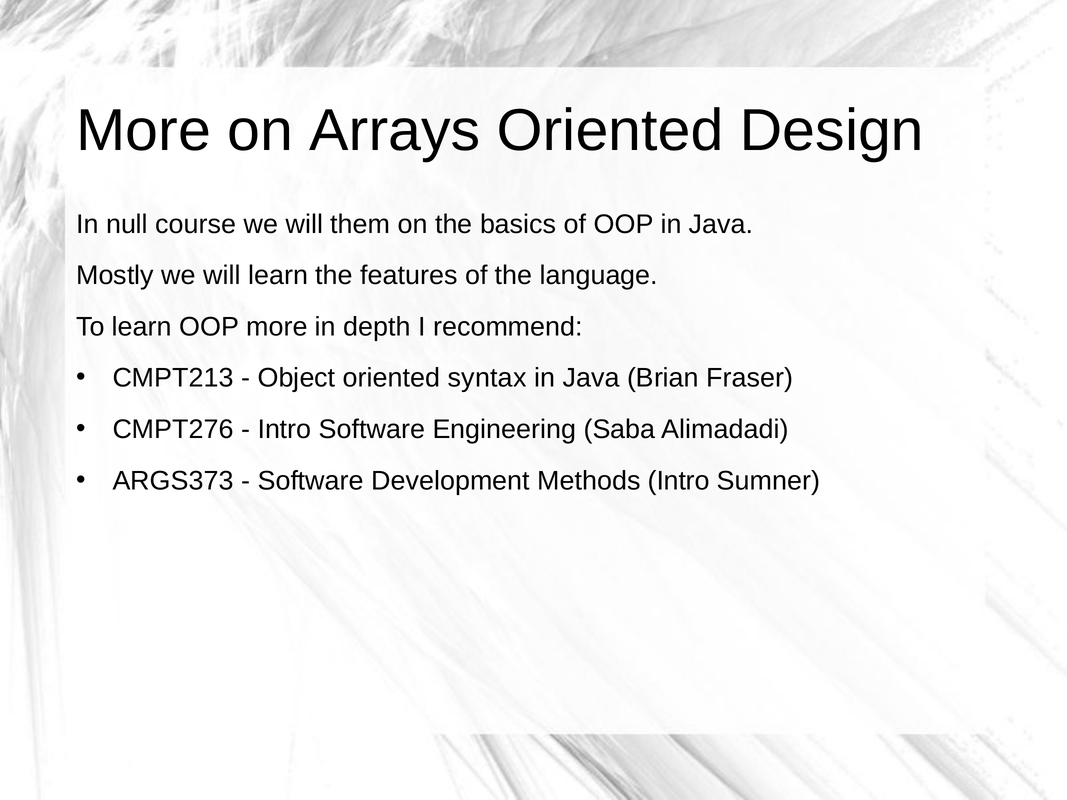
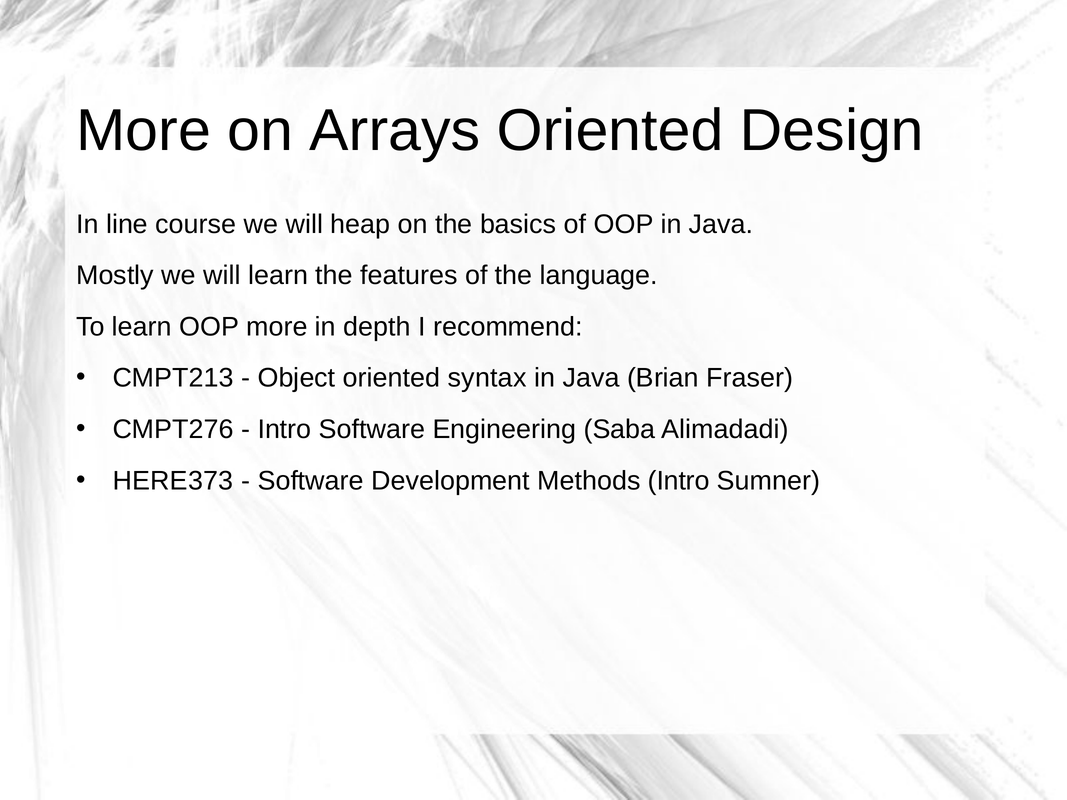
null: null -> line (127, 224)
them: them -> heap (360, 224)
ARGS373: ARGS373 -> HERE373 (173, 481)
